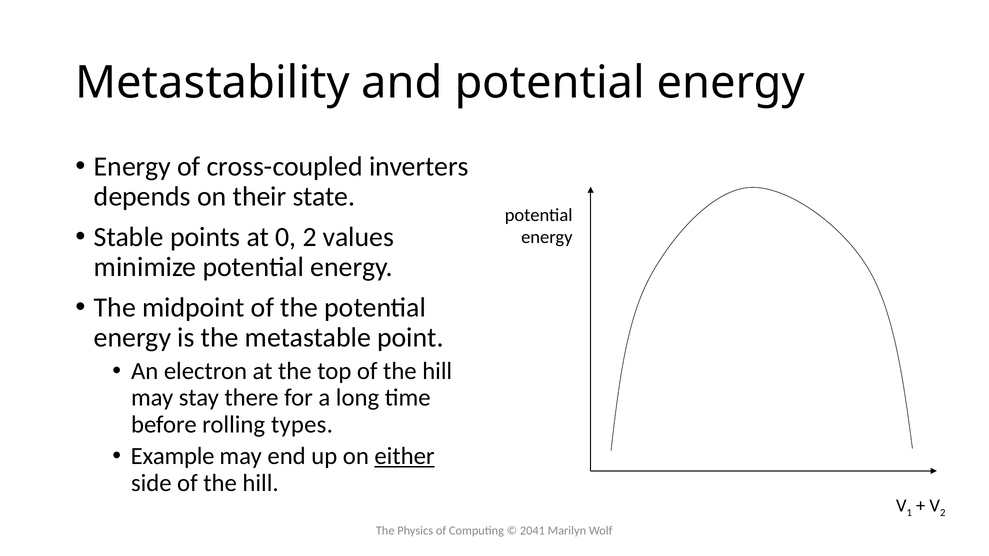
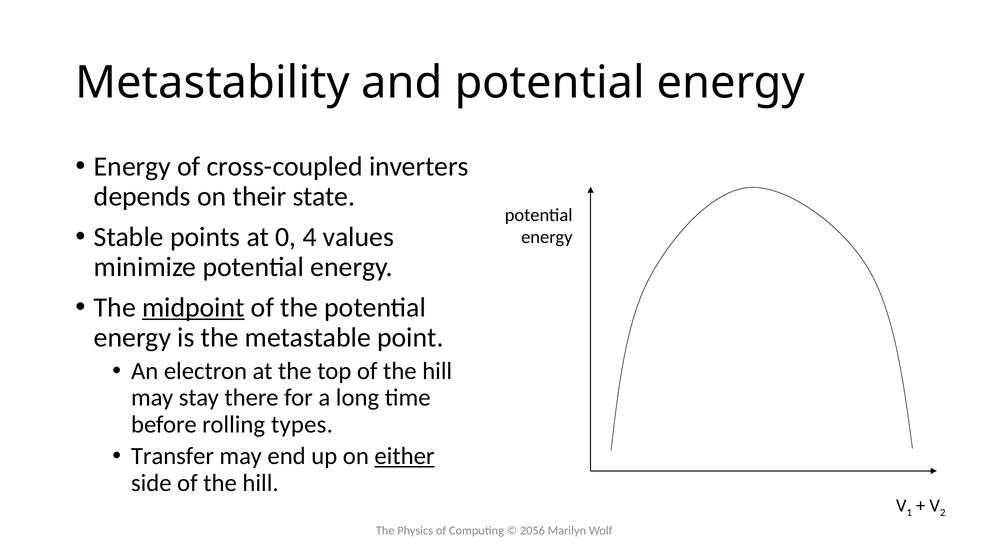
0 2: 2 -> 4 (310, 237)
midpoint underline: none -> present (193, 308)
Example: Example -> Transfer (173, 456)
2041: 2041 -> 2056 (532, 531)
